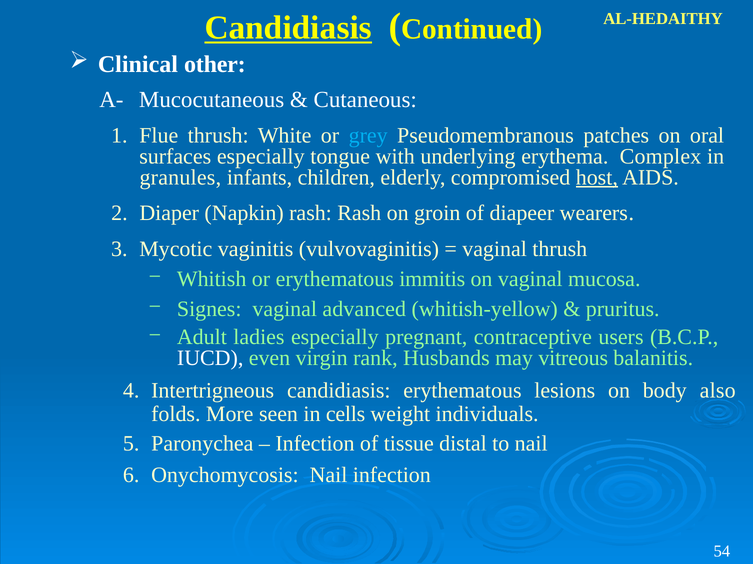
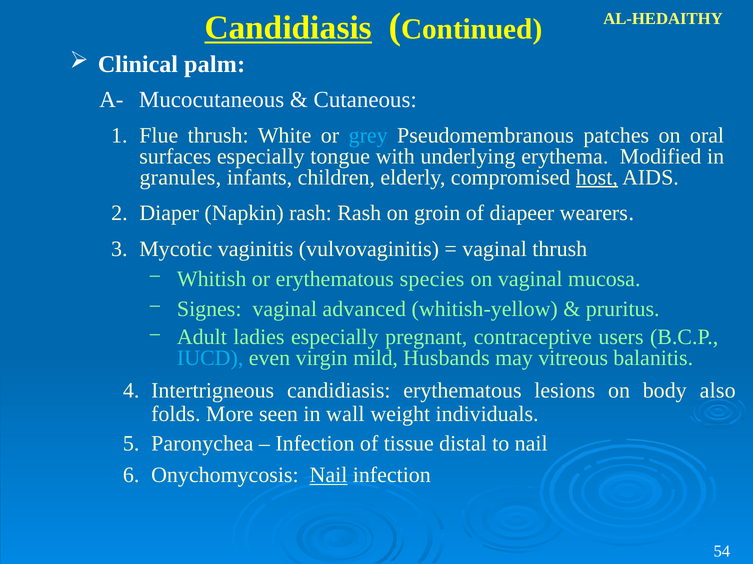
other: other -> palm (215, 64)
Complex: Complex -> Modified (661, 157)
immitis: immitis -> species (432, 280)
IUCD colour: white -> light blue (210, 358)
rank: rank -> mild (376, 358)
cells: cells -> wall (345, 415)
Nail underline: none -> present (328, 476)
